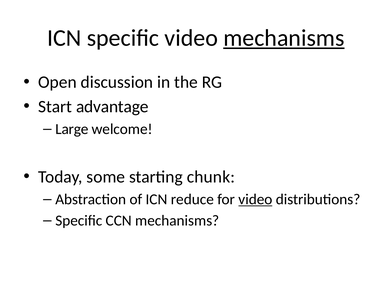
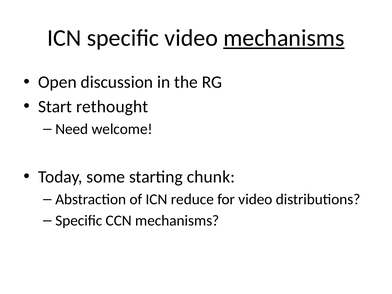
advantage: advantage -> rethought (112, 107)
Large: Large -> Need (72, 129)
video underline: present -> none (255, 199)
